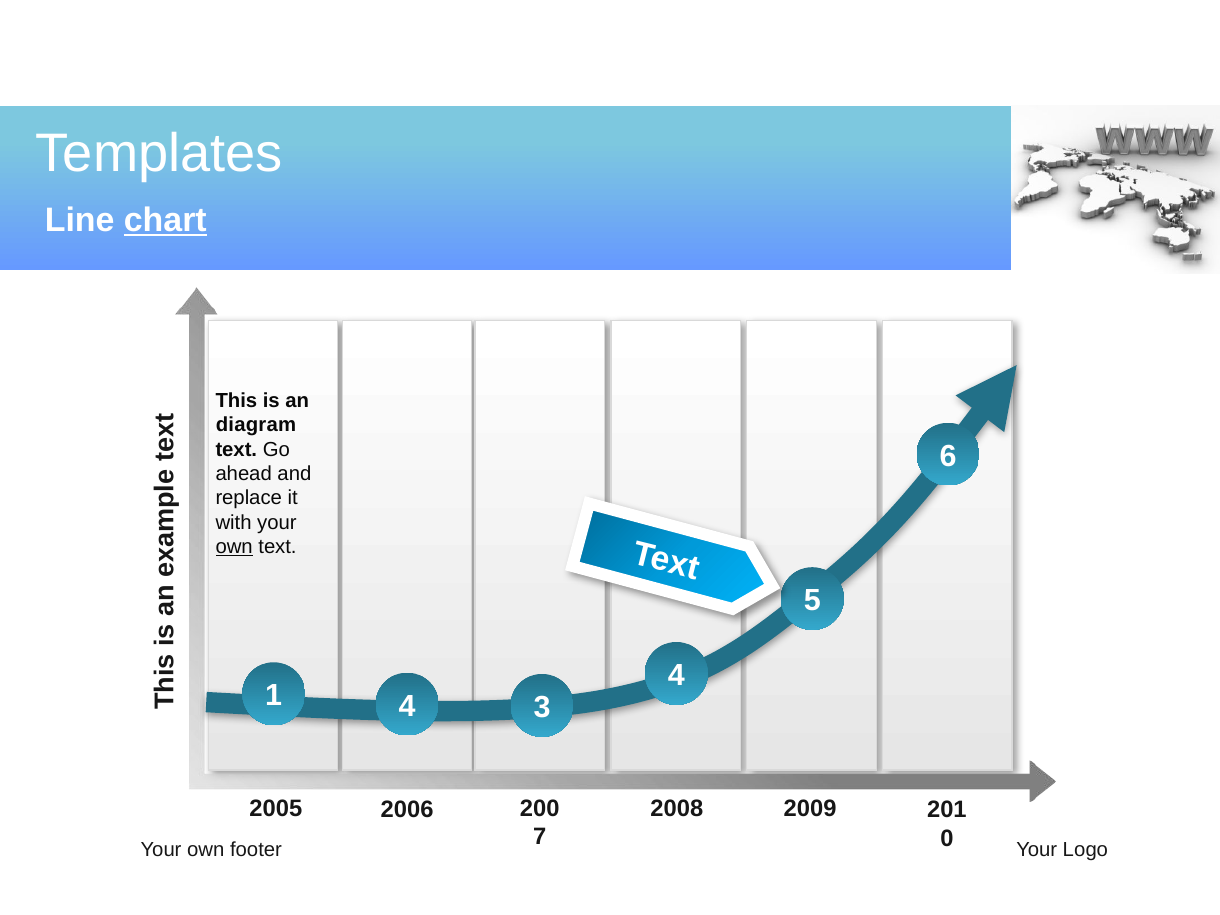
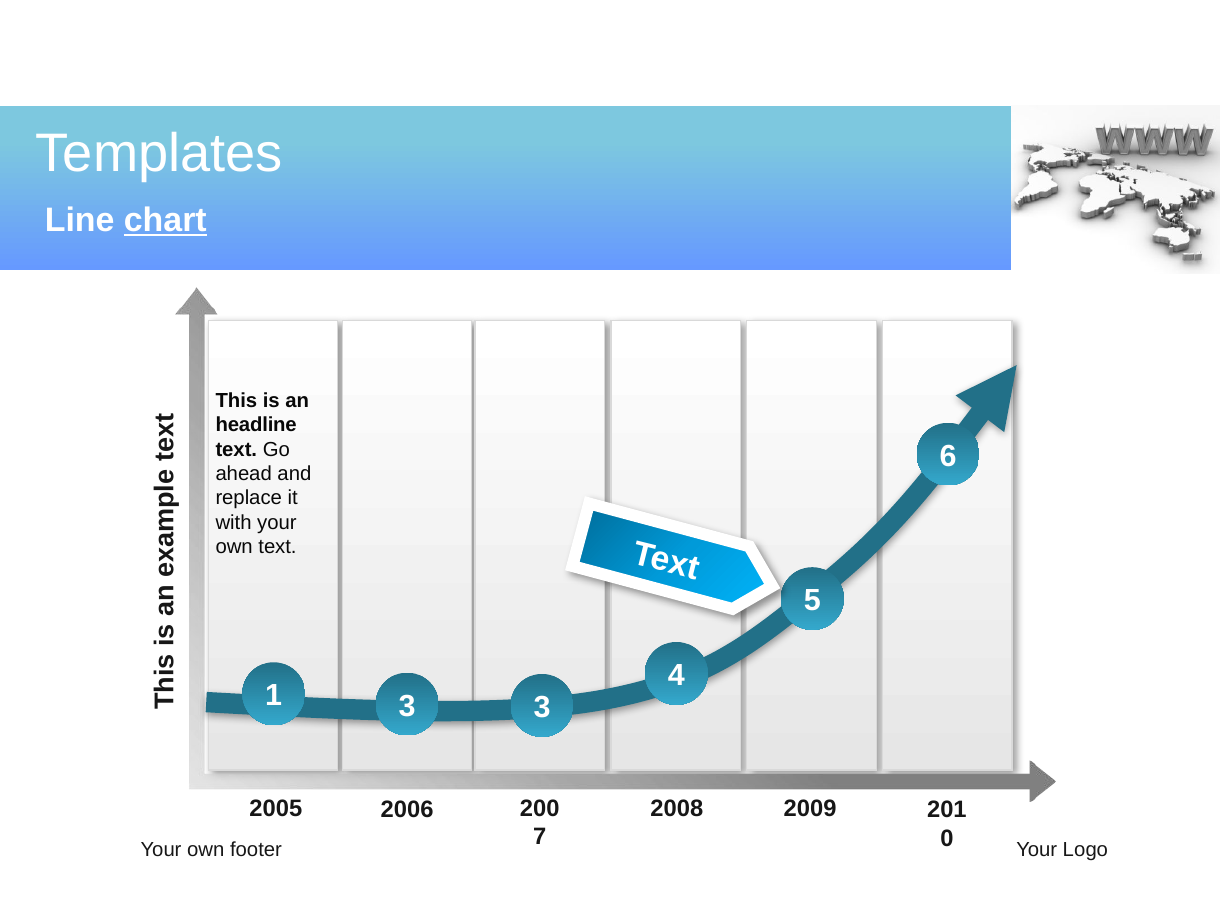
diagram: diagram -> headline (256, 425)
own underline: present -> none (234, 547)
1 4: 4 -> 3 (407, 706)
